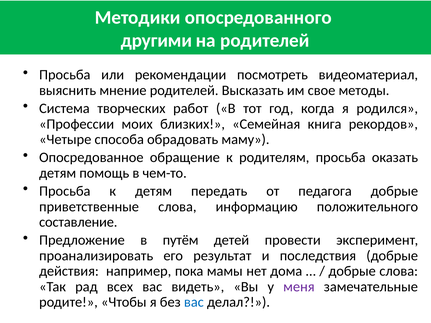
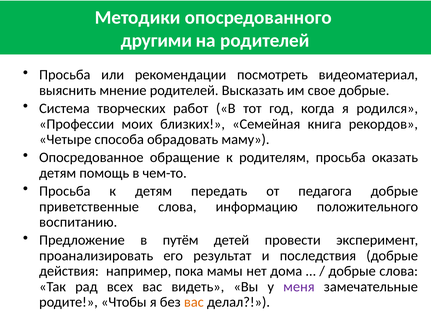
свое методы: методы -> добрые (364, 90)
составление: составление -> воспитанию (78, 222)
вас colour: blue -> orange (194, 302)
